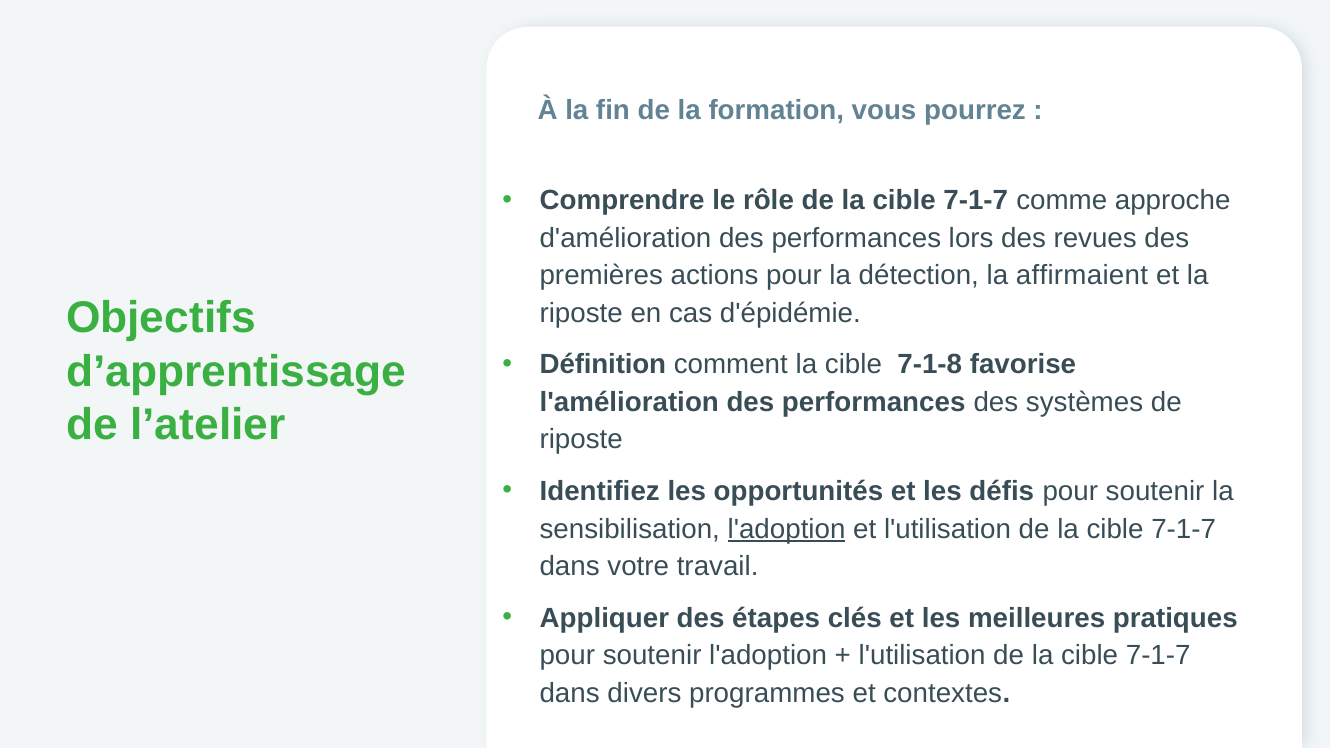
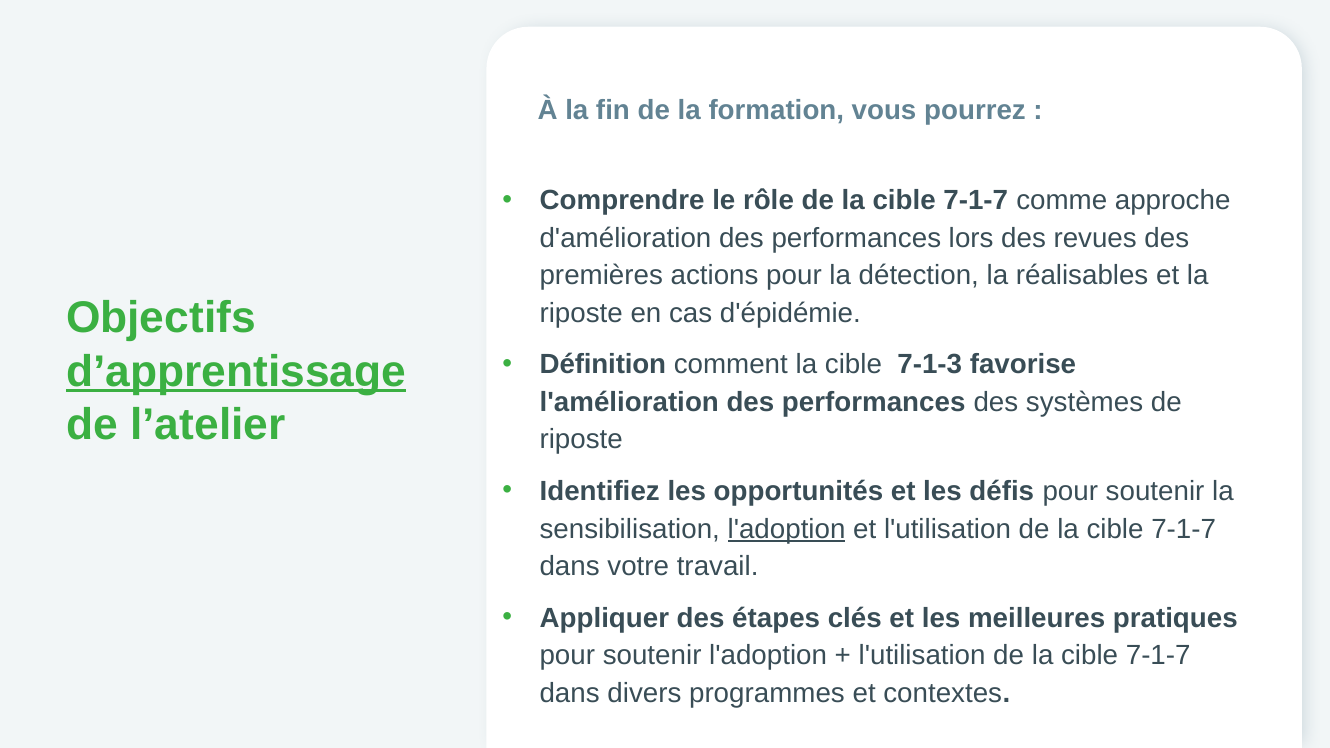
affirmaient: affirmaient -> réalisables (1082, 276)
7-1-8: 7-1-8 -> 7-1-3 (930, 365)
d’apprentissage underline: none -> present (236, 371)
